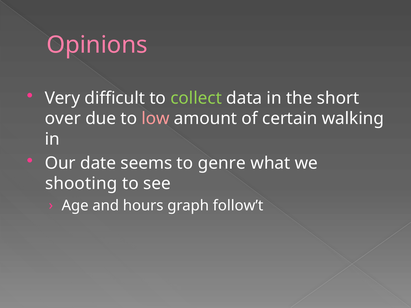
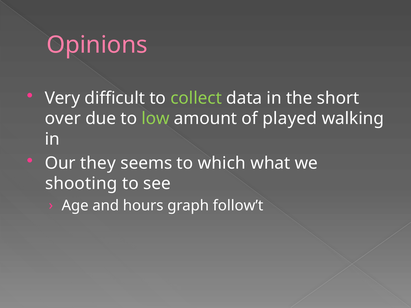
low colour: pink -> light green (156, 119)
certain: certain -> played (290, 119)
date: date -> they (98, 163)
genre: genre -> which (222, 163)
